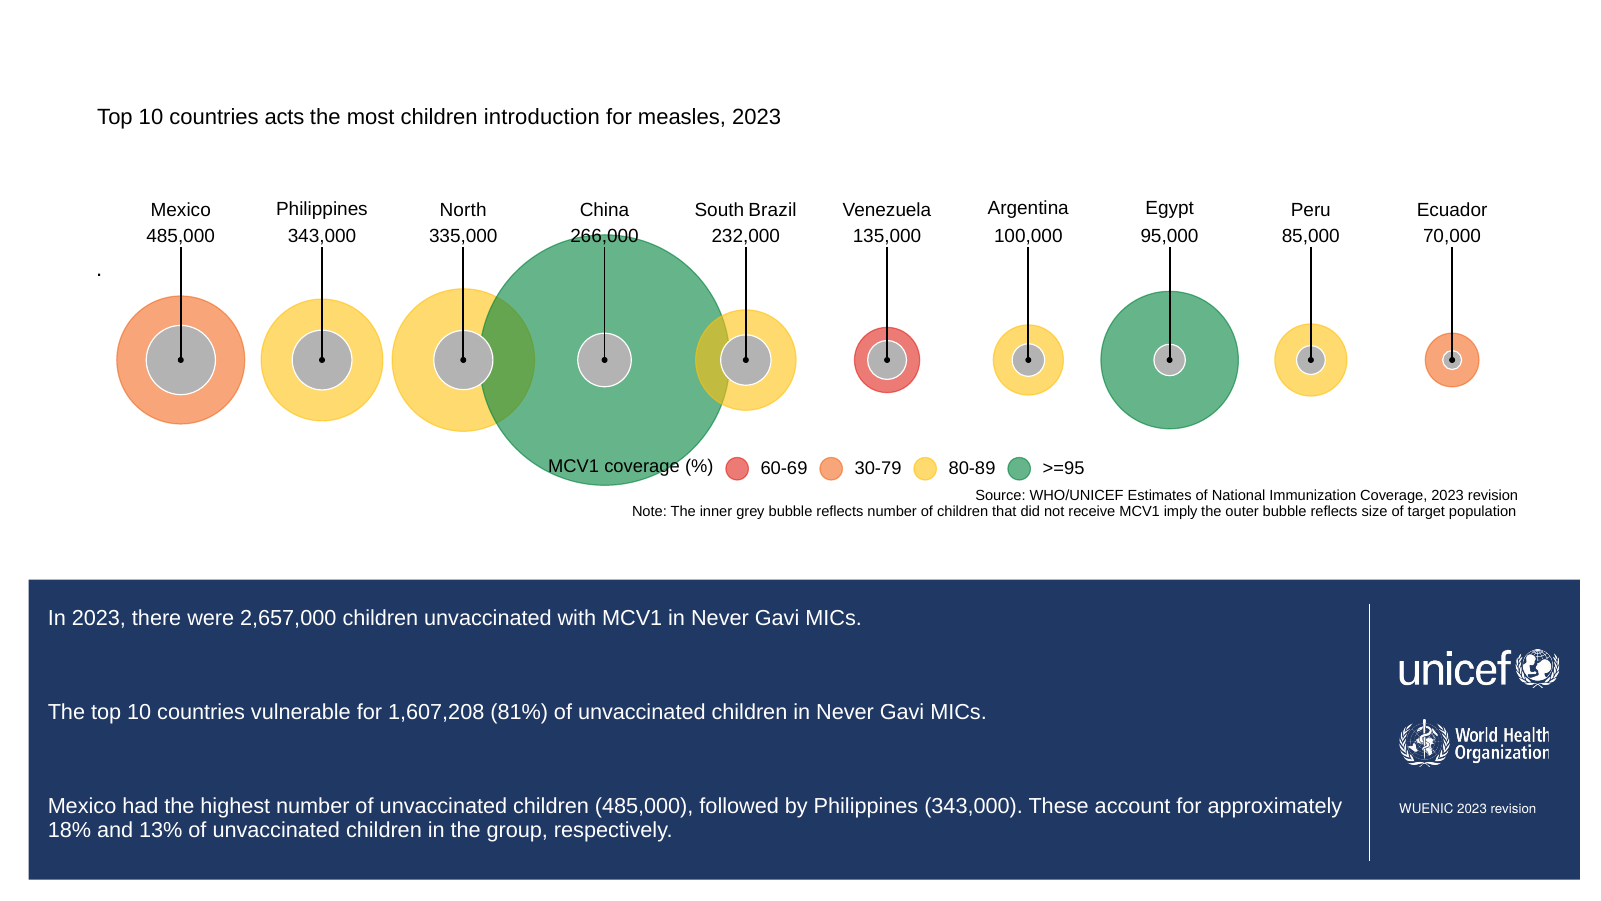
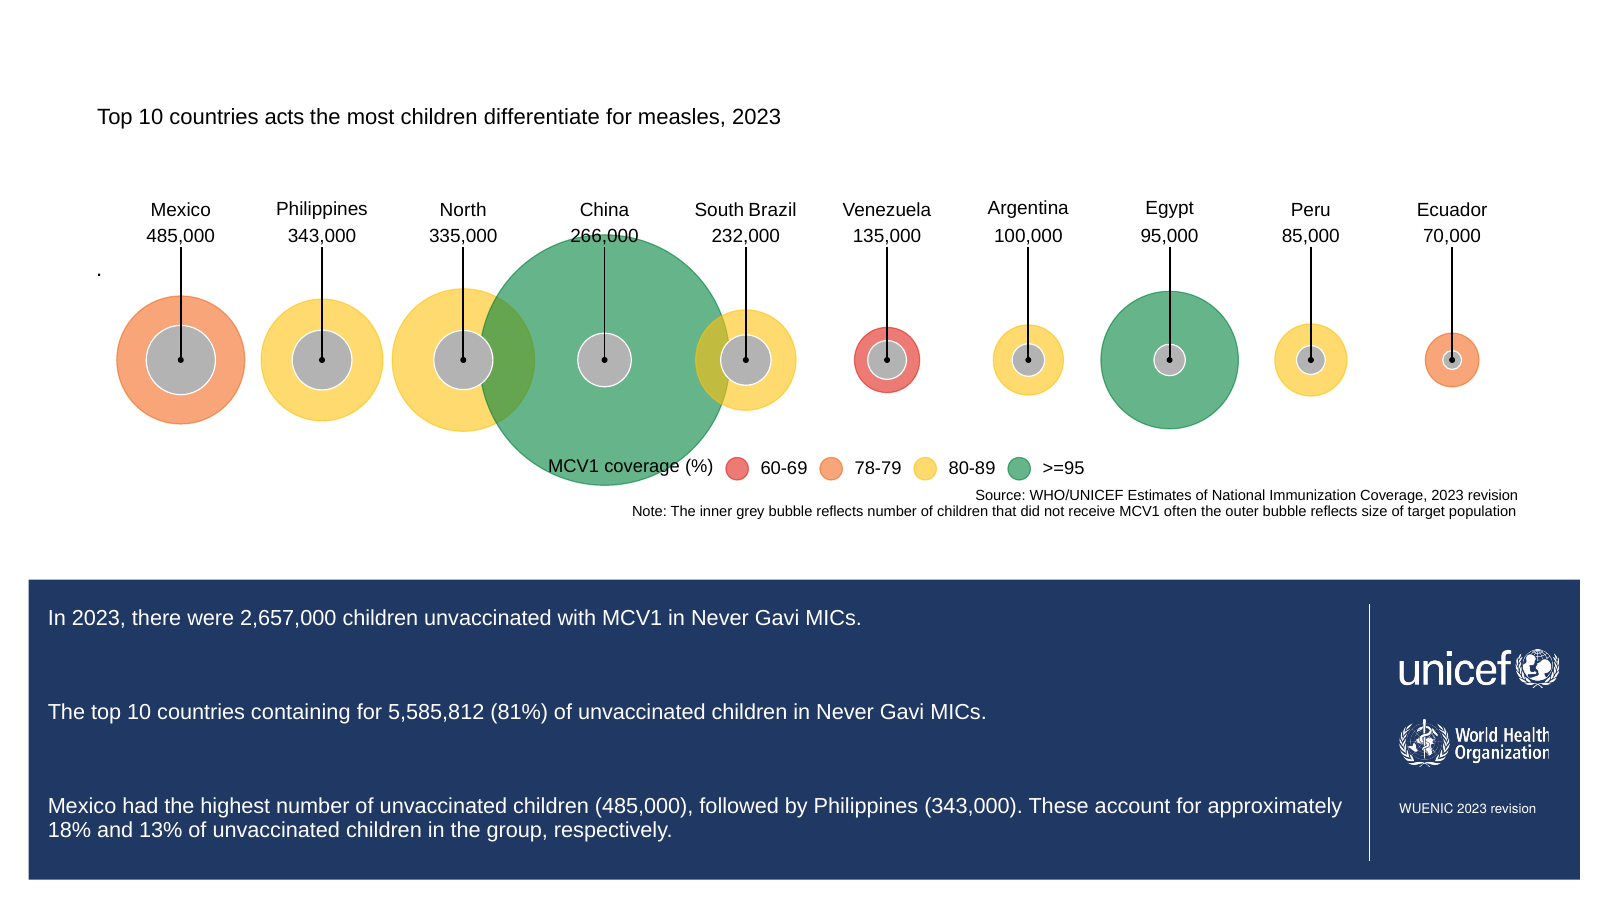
introduction: introduction -> differentiate (542, 117)
30-79: 30-79 -> 78-79 (878, 468)
imply: imply -> often (1181, 511)
vulnerable: vulnerable -> containing (301, 712)
1,607,208: 1,607,208 -> 5,585,812 (436, 712)
